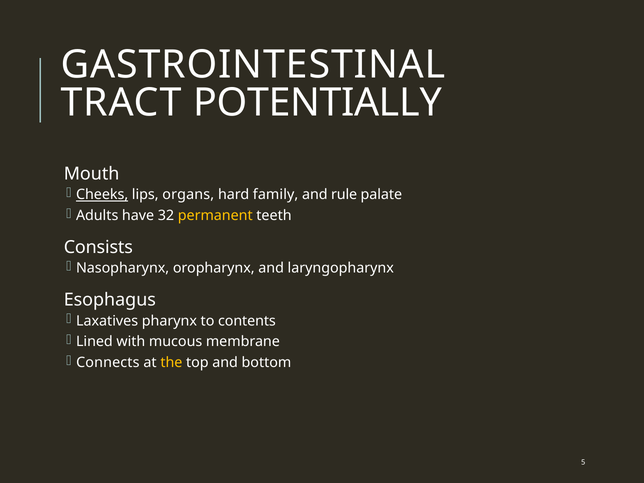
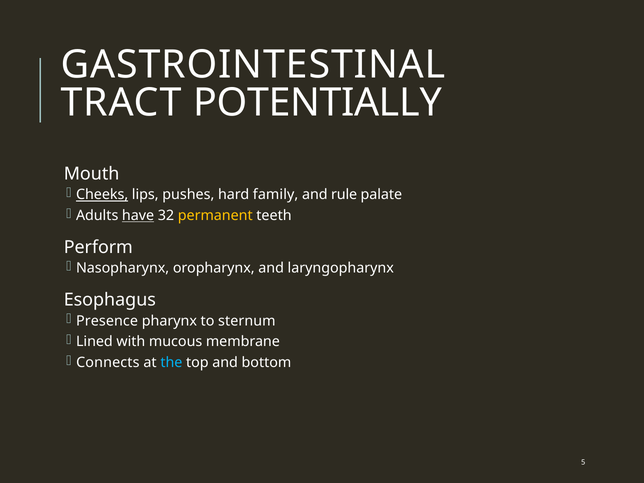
organs: organs -> pushes (188, 195)
have underline: none -> present (138, 216)
Consists: Consists -> Perform (98, 247)
Laxatives: Laxatives -> Presence (107, 321)
contents: contents -> sternum (247, 321)
the colour: yellow -> light blue (171, 363)
